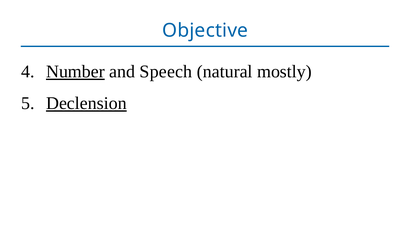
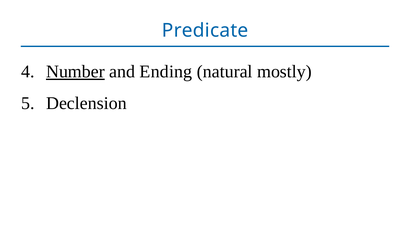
Objective: Objective -> Predicate (205, 30)
Speech: Speech -> Ending (166, 72)
Declension underline: present -> none (86, 104)
